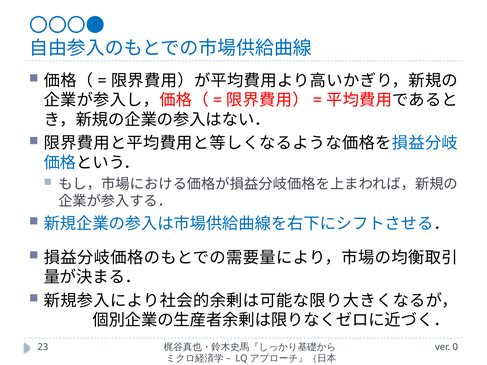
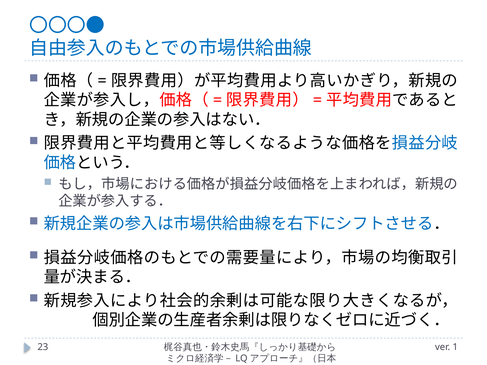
0: 0 -> 1 (455, 347)
